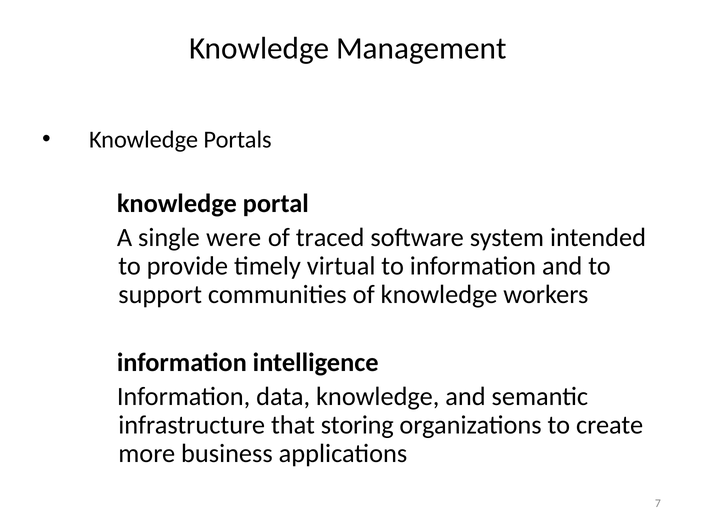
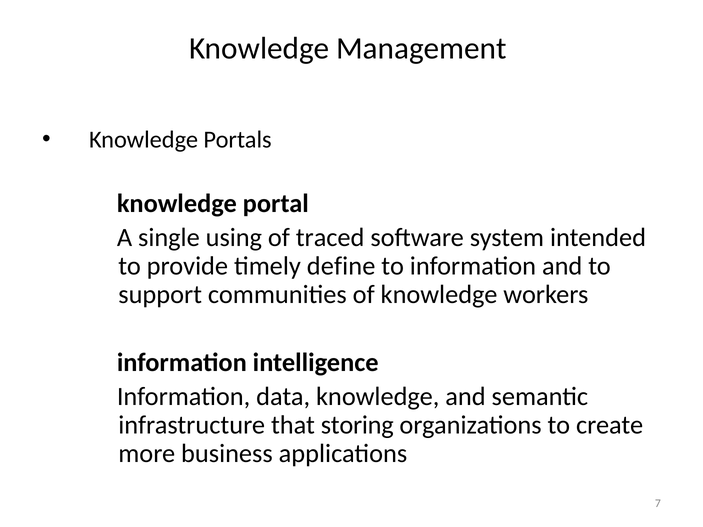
were: were -> using (234, 238)
virtual: virtual -> define (341, 266)
